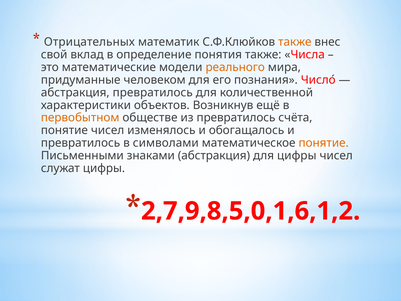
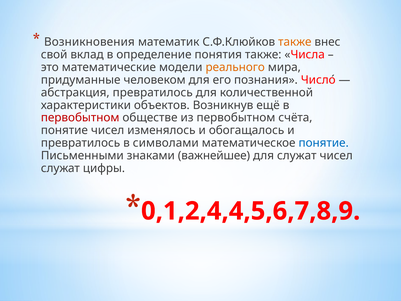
Отрицательных: Отрицательных -> Возникновения (89, 42)
первобытном colour: orange -> red (80, 118)
из превратилось: превратилось -> первобытном (236, 118)
понятие colour: orange -> blue (324, 143)
знаками абстракция: абстракция -> важнейшее (214, 156)
для цифры: цифры -> служат (297, 156)
2,7,9,8,5,0,1,6,1,2: 2,7,9,8,5,0,1,6,1,2 -> 0,1,2,4,4,5,6,7,8,9 (251, 211)
